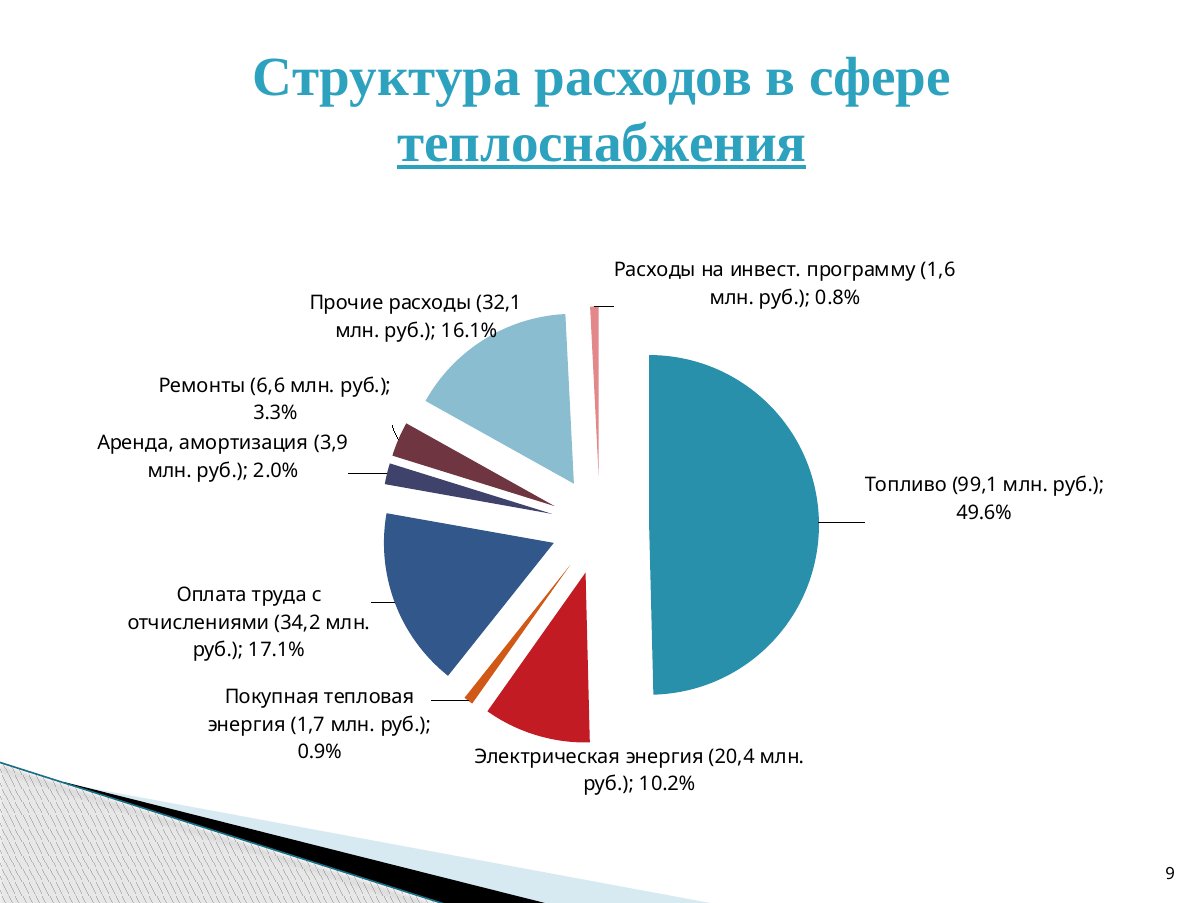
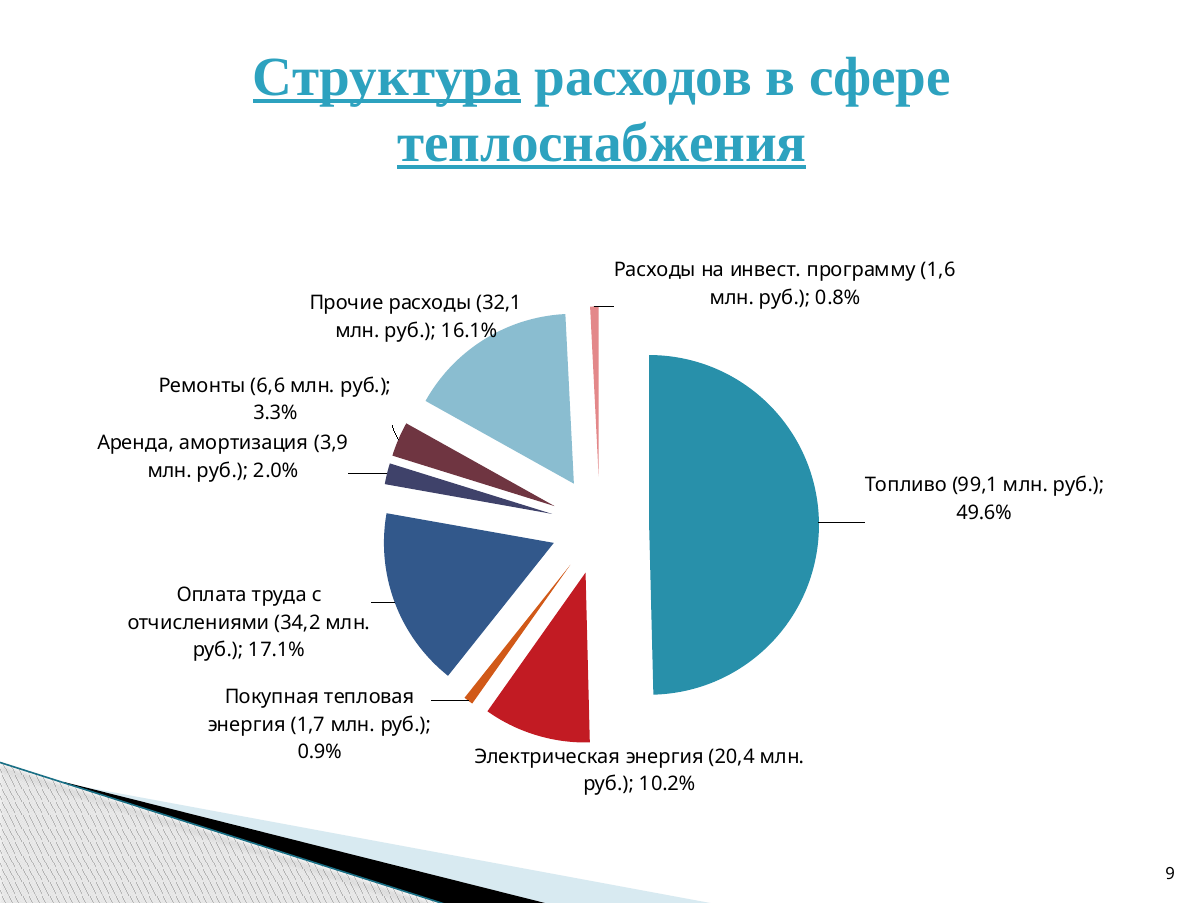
Структура underline: none -> present (387, 77)
